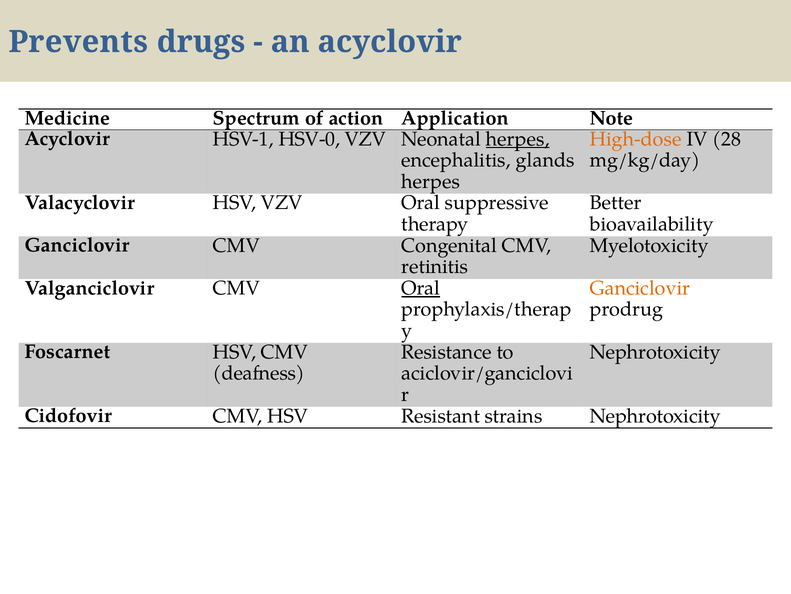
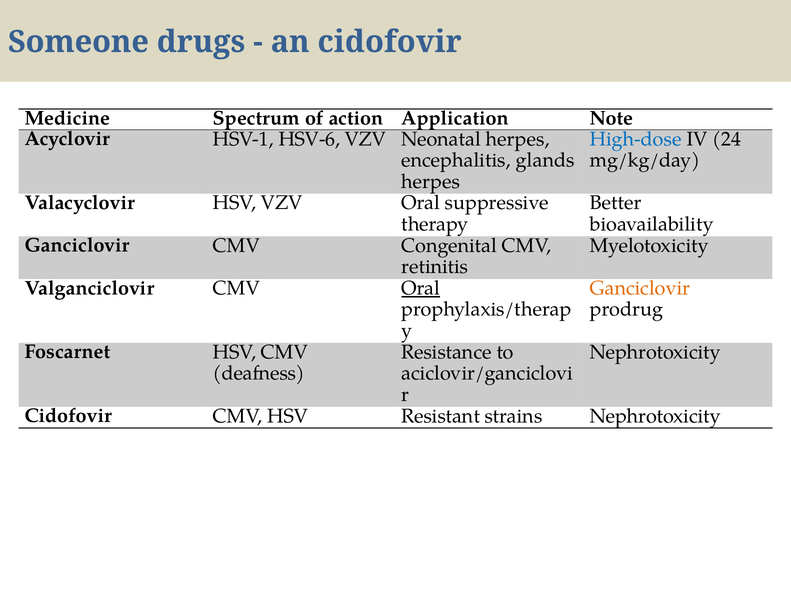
Prevents: Prevents -> Someone (78, 42)
an acyclovir: acyclovir -> cidofovir (390, 42)
HSV-0: HSV-0 -> HSV-6 (309, 139)
herpes underline: present -> none (518, 139)
High-dose colour: orange -> blue (636, 139)
28: 28 -> 24 (727, 139)
